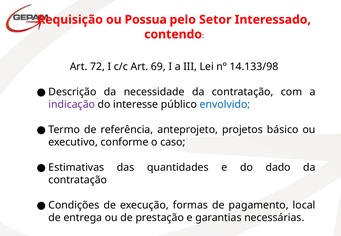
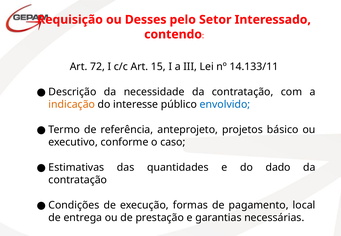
Possua: Possua -> Desses (146, 20)
69: 69 -> 15 (158, 67)
14.133/98: 14.133/98 -> 14.133/11 (254, 67)
indicação colour: purple -> orange (72, 105)
